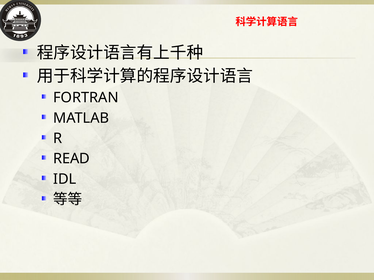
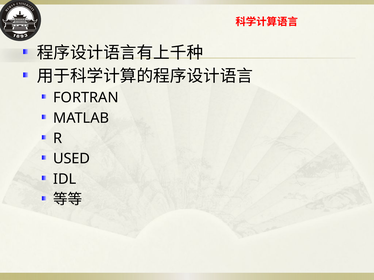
READ: READ -> USED (71, 159)
